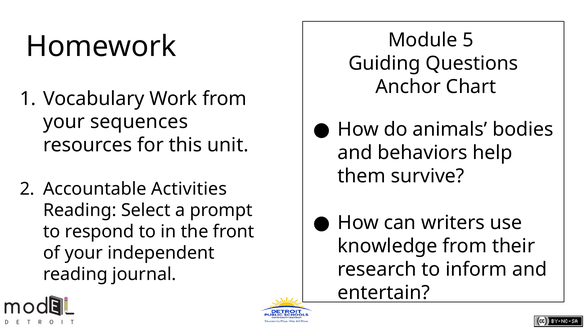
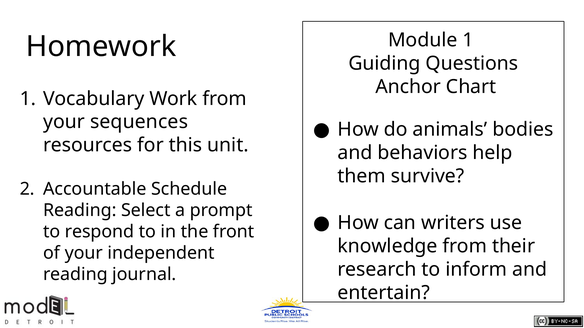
Module 5: 5 -> 1 (468, 40)
Activities: Activities -> Schedule (189, 189)
